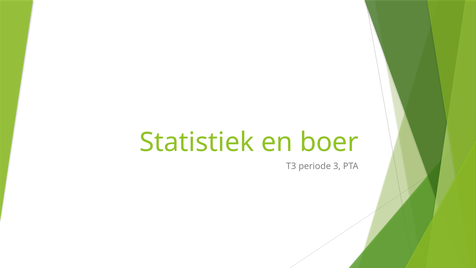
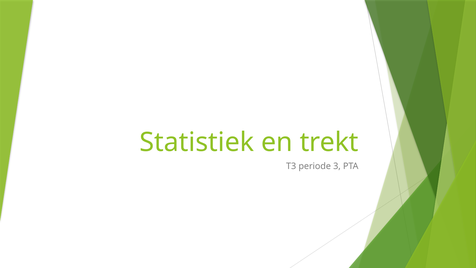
boer: boer -> trekt (329, 142)
